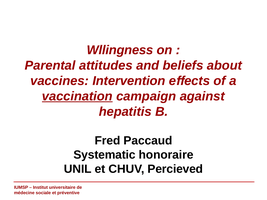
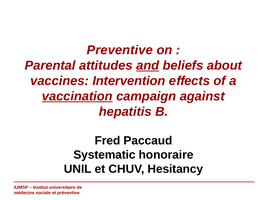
Wllingness: Wllingness -> Preventive (120, 50)
and underline: none -> present (148, 66)
Percieved: Percieved -> Hesitancy (175, 169)
